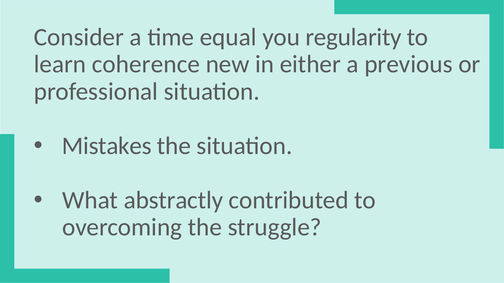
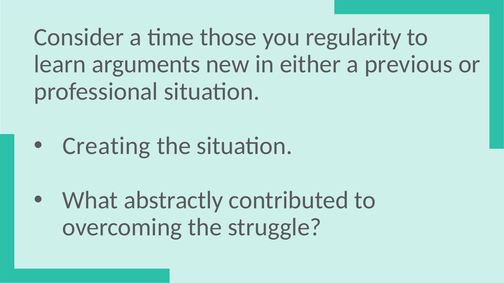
equal: equal -> those (228, 37)
coherence: coherence -> arguments (146, 64)
Mistakes: Mistakes -> Creating (107, 146)
